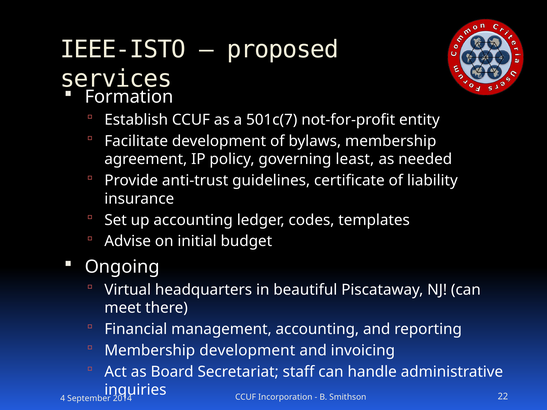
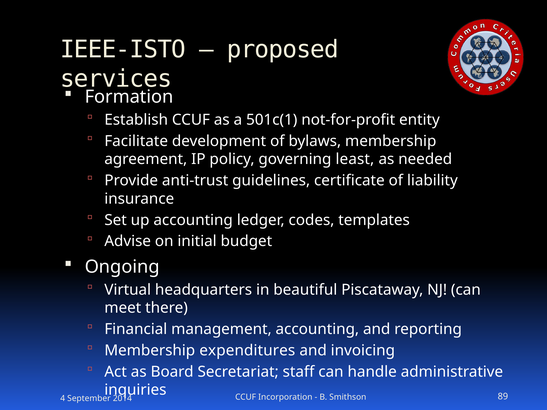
501c(7: 501c(7 -> 501c(1 (272, 120)
Membership development: development -> expenditures (247, 351)
22: 22 -> 89 (503, 397)
